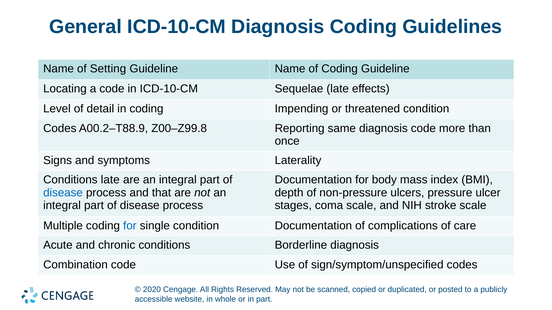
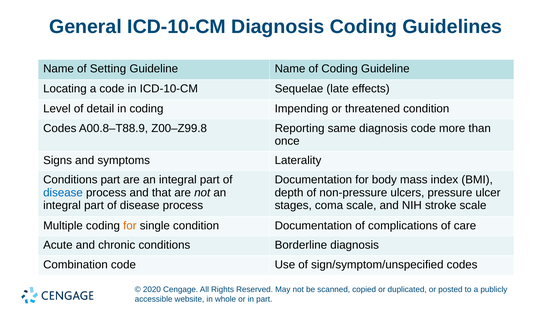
A00.2–T88.9: A00.2–T88.9 -> A00.8–T88.9 (114, 128)
Conditions late: late -> part (110, 180)
for colour: blue -> orange (130, 226)
